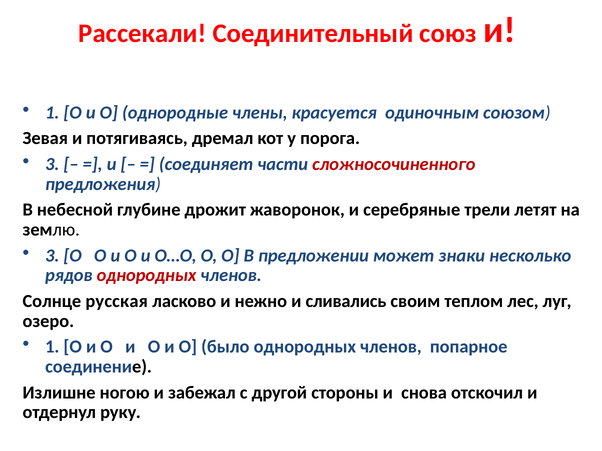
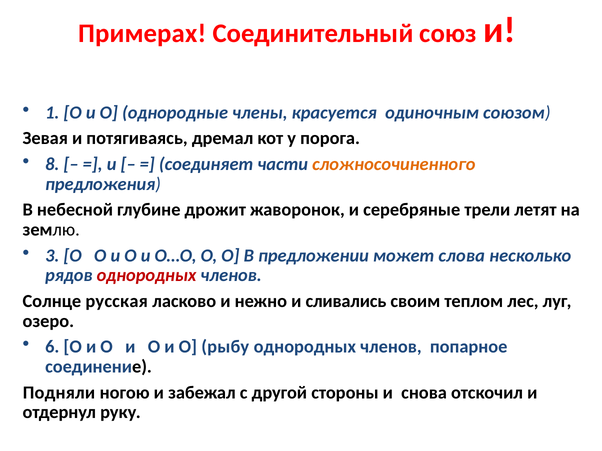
Рассекали: Рассекали -> Примерах (142, 33)
3: 3 -> 8 (52, 164)
сложносочиненного colour: red -> orange (394, 164)
знаки: знаки -> слова (462, 256)
1: 1 -> 6 (52, 347)
было: было -> рыбу (225, 347)
Излишне: Излишне -> Подняли (59, 393)
